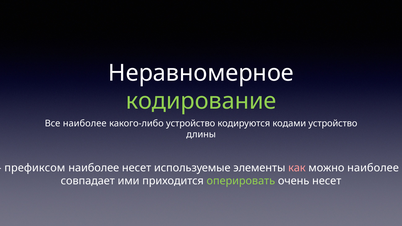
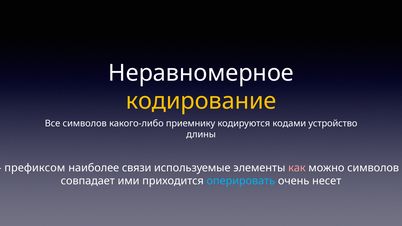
кодирование colour: light green -> yellow (201, 101)
Все наиболее: наиболее -> символов (85, 124)
какого-либо устройство: устройство -> приемнику (191, 124)
наиболее несет: несет -> связи (137, 168)
можно наиболее: наиболее -> символов (373, 168)
оперировать colour: light green -> light blue (241, 181)
